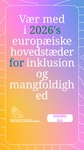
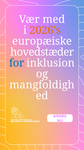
2026's colour: green -> orange (45, 30)
